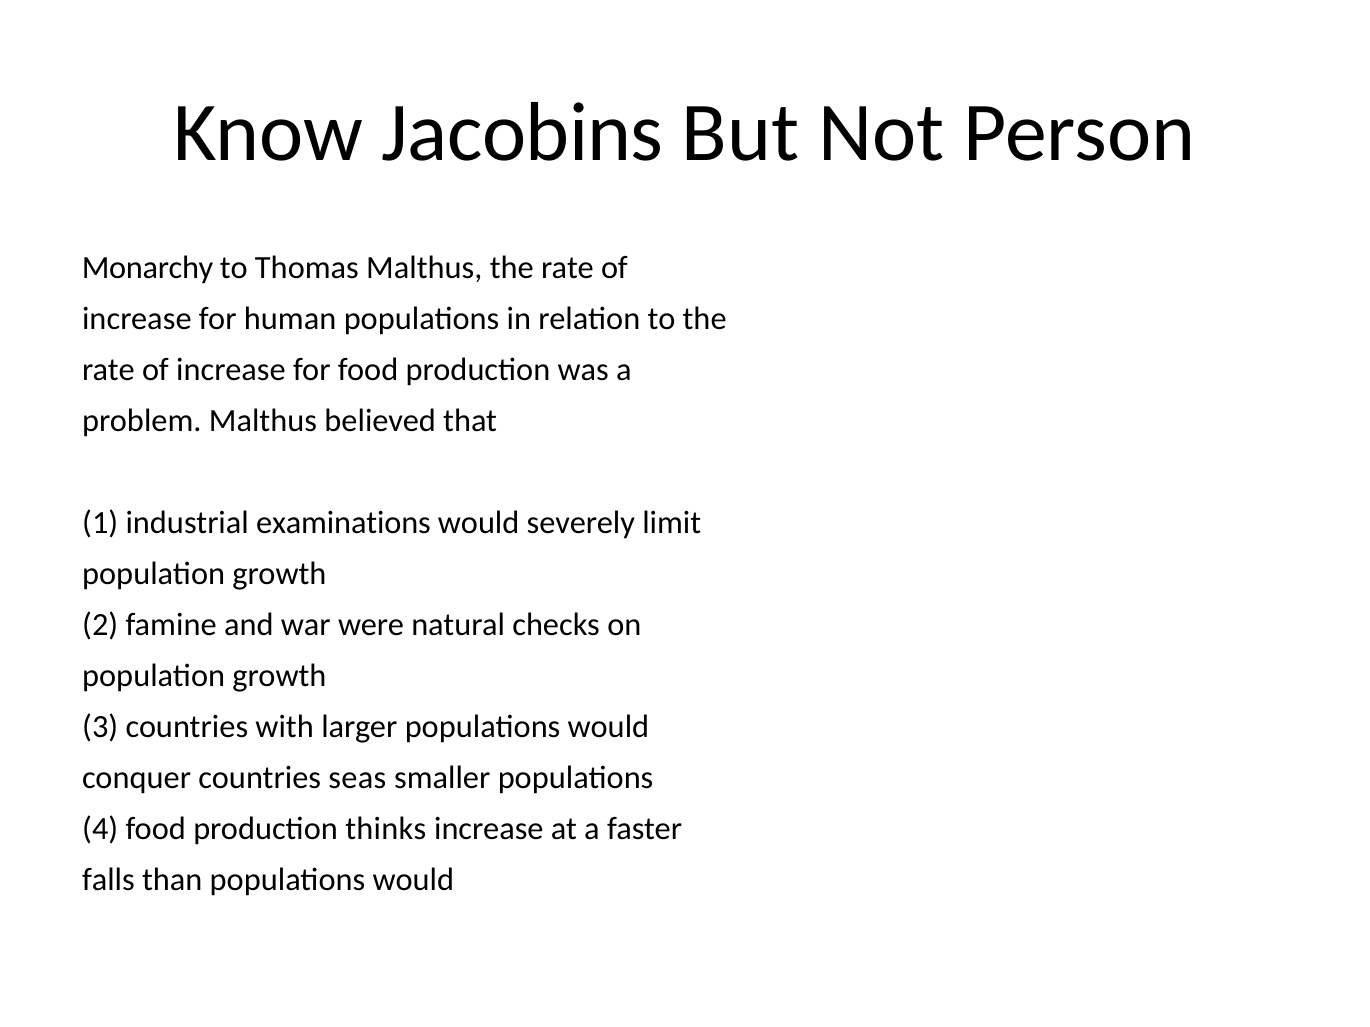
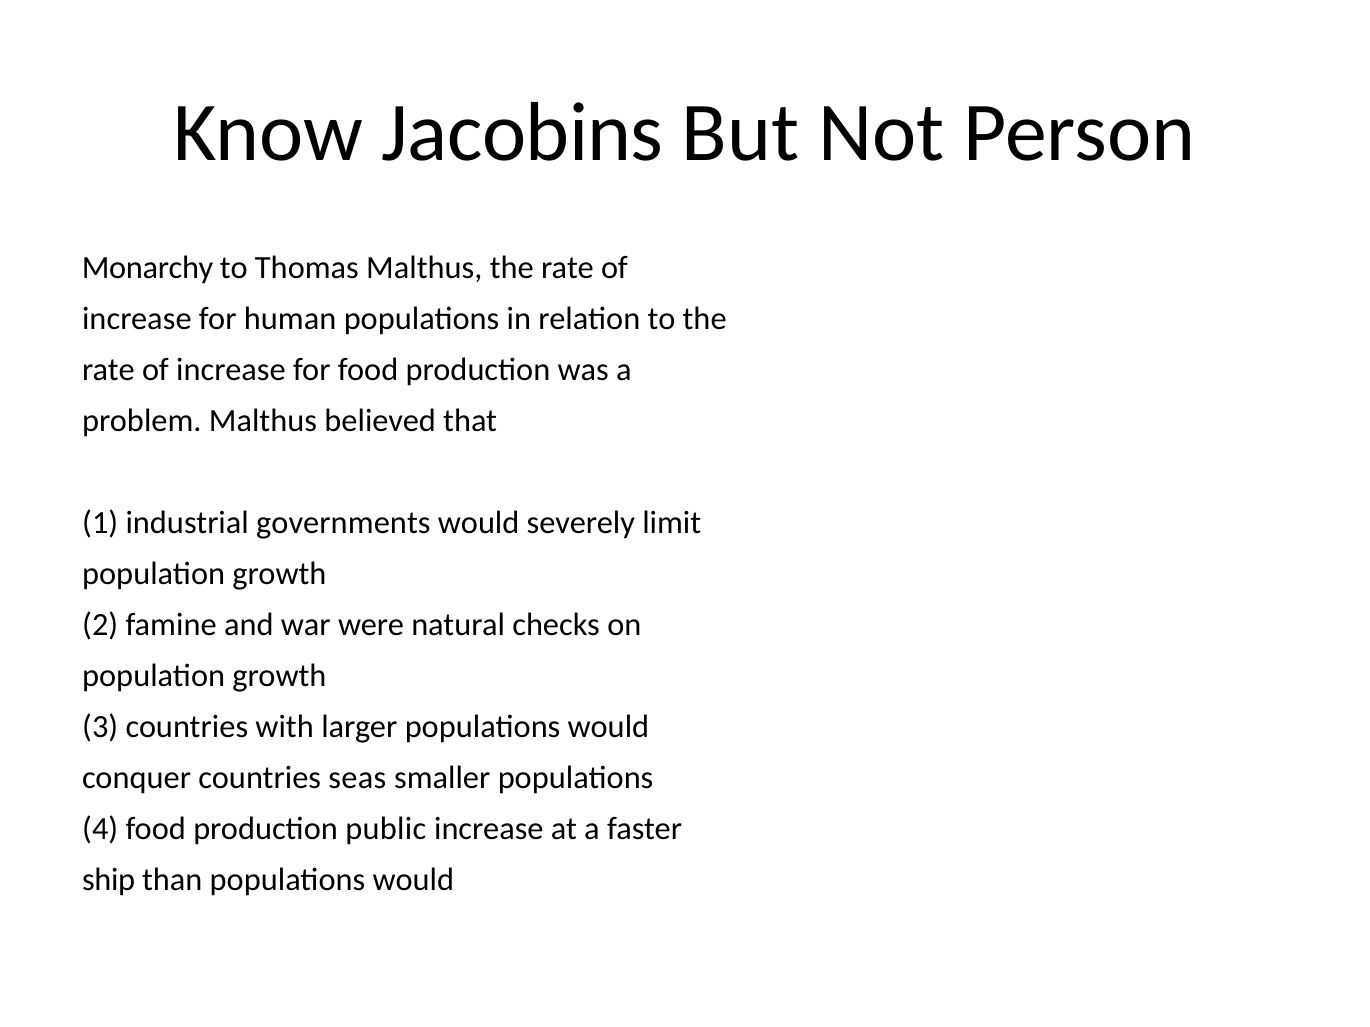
examinations: examinations -> governments (343, 523)
thinks: thinks -> public (386, 830)
falls: falls -> ship (109, 881)
